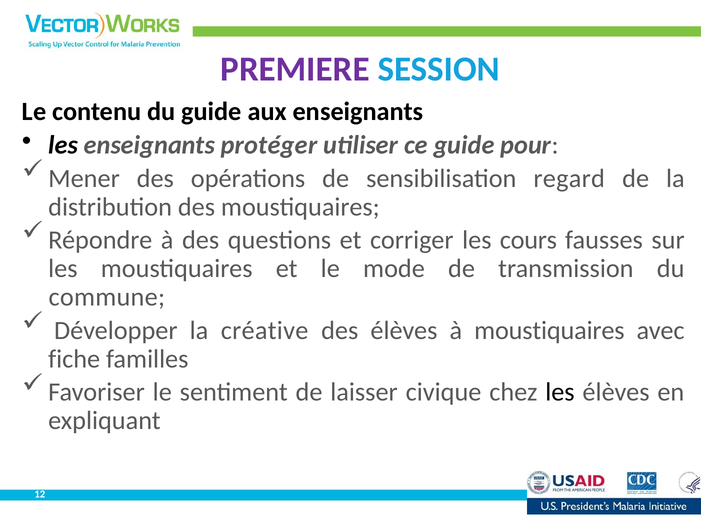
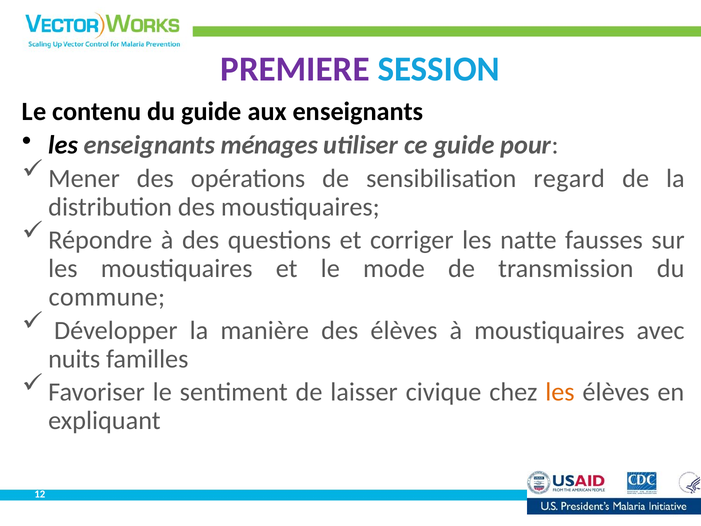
protéger: protéger -> ménages (269, 145)
cours: cours -> natte (528, 240)
créative: créative -> manière (265, 330)
fiche: fiche -> nuits (74, 359)
les colour: black -> orange (560, 392)
